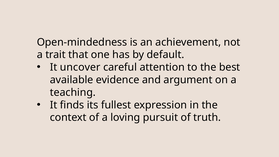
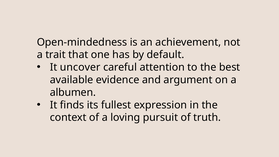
teaching: teaching -> albumen (73, 92)
